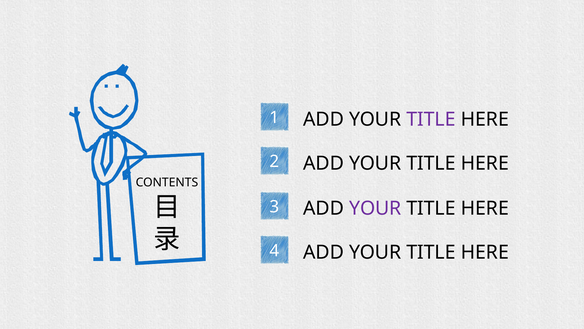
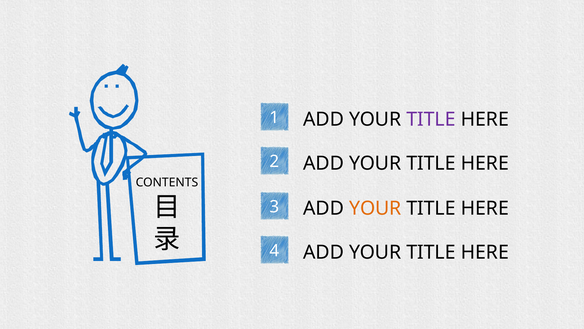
YOUR colour: purple -> orange (375, 208)
